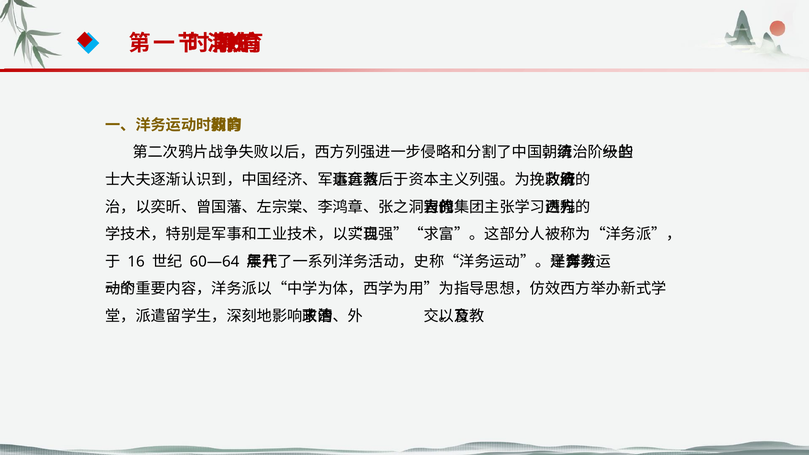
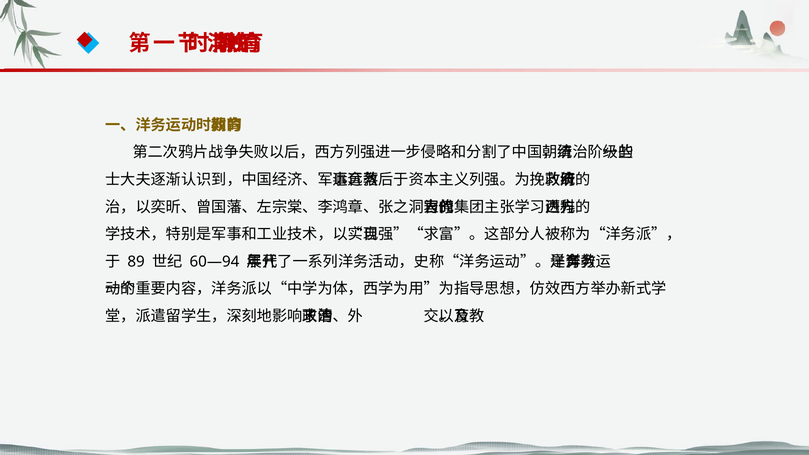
16: 16 -> 89 (136, 262)
60—64: 60—64 -> 60—94 (214, 262)
